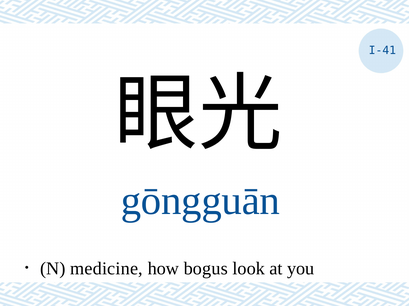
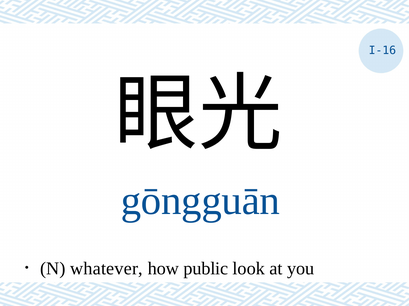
I-41: I-41 -> I-16 (382, 51)
medicine: medicine -> whatever (107, 269)
bogus: bogus -> public (206, 269)
